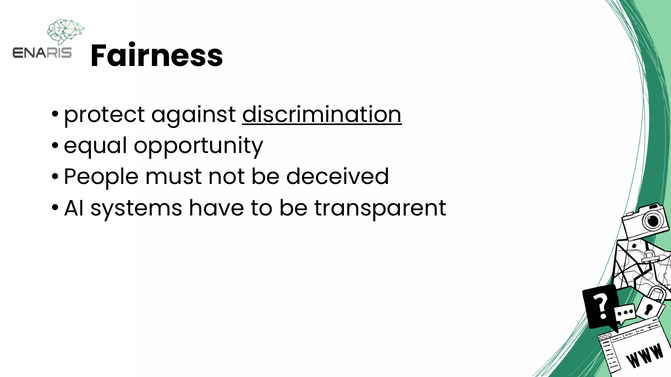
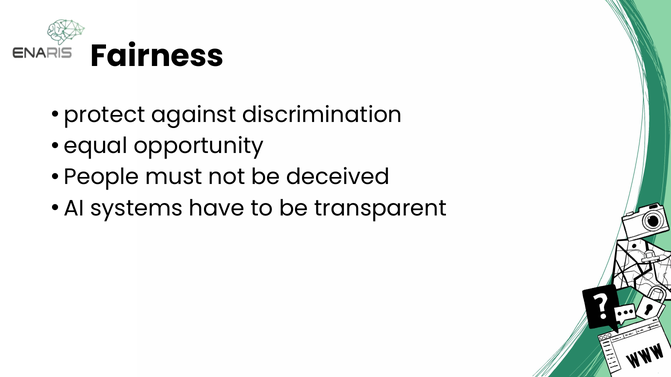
discrimination underline: present -> none (322, 115)
